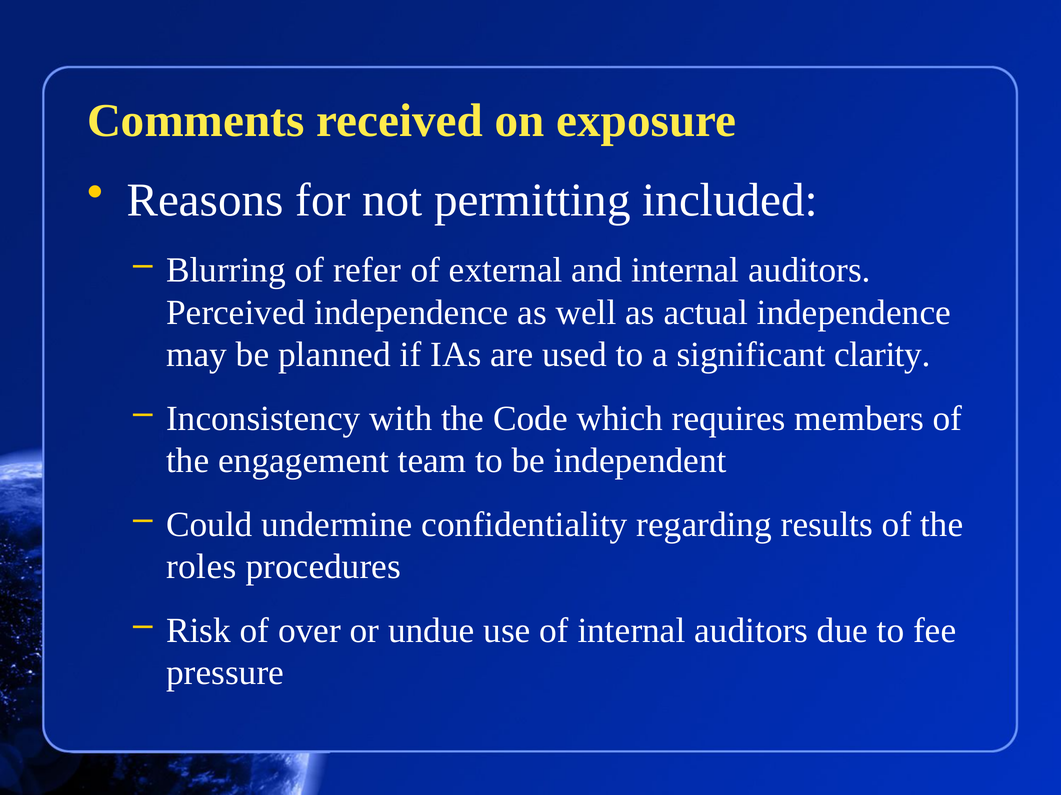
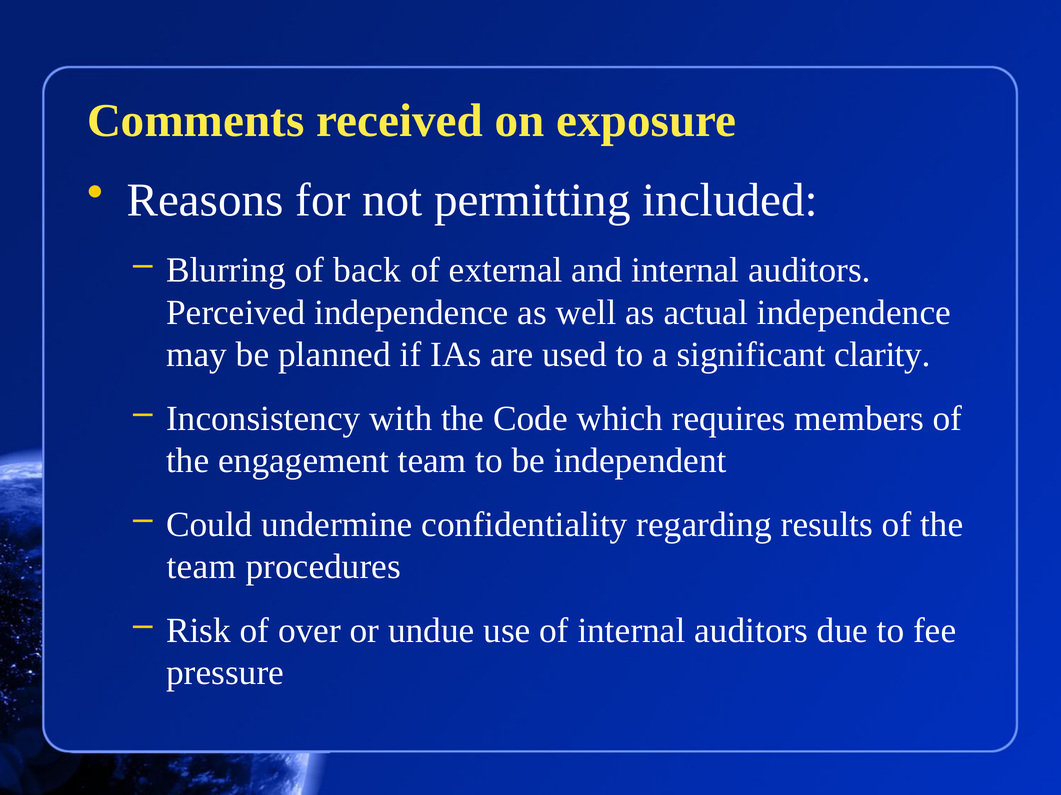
refer: refer -> back (367, 270)
roles: roles -> team (201, 567)
